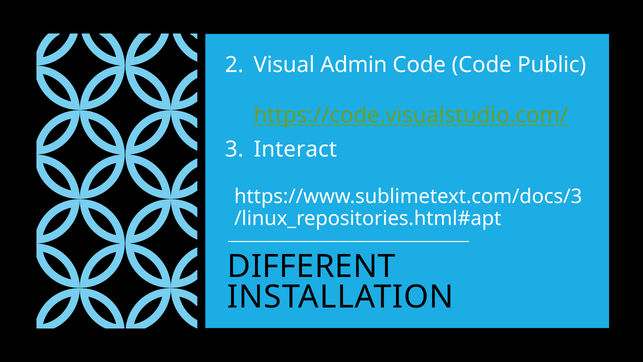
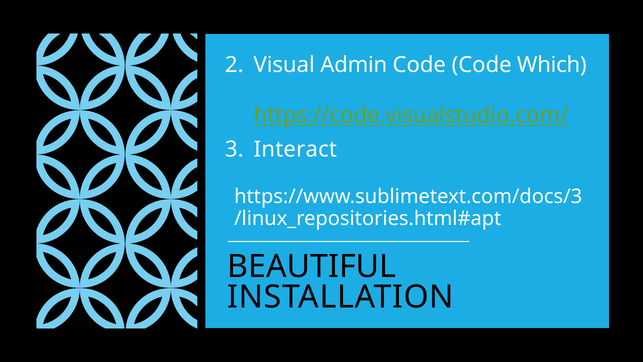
Public: Public -> Which (552, 65)
DIFFERENT: DIFFERENT -> BEAUTIFUL (312, 266)
